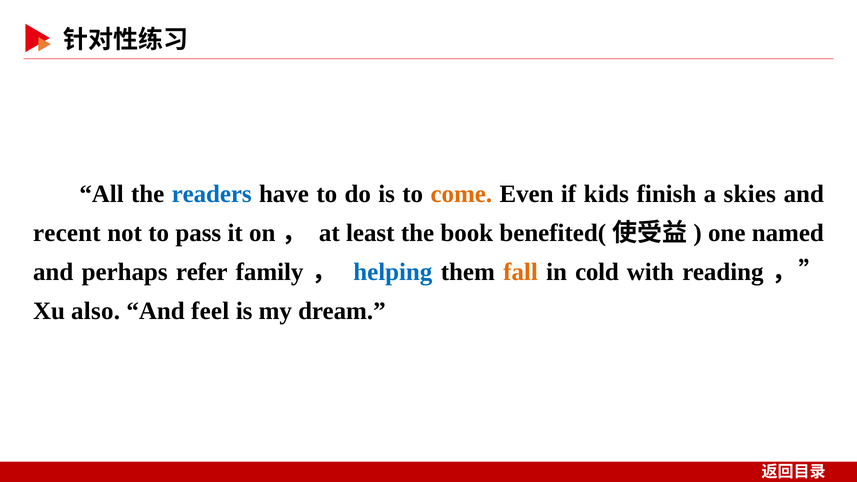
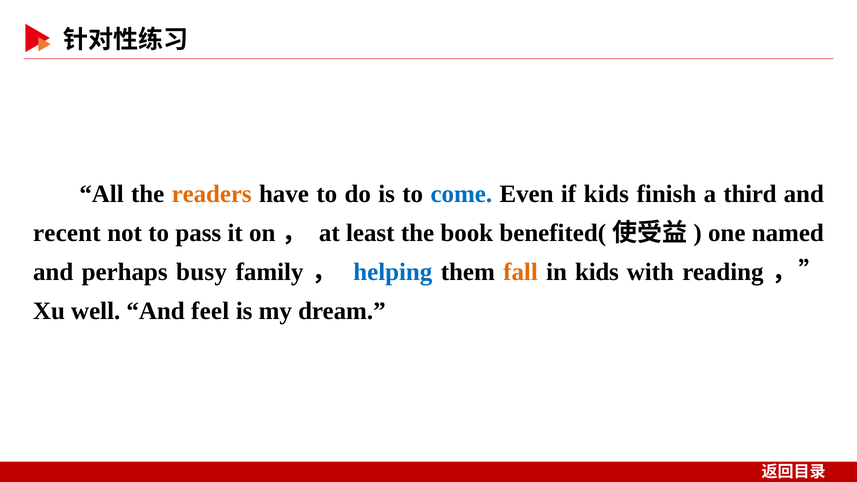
readers colour: blue -> orange (212, 194)
come colour: orange -> blue (461, 194)
skies: skies -> third (750, 194)
refer: refer -> busy (201, 272)
in cold: cold -> kids (597, 272)
also: also -> well (96, 311)
